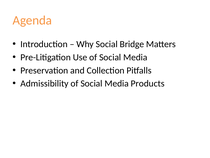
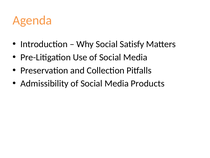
Bridge: Bridge -> Satisfy (132, 44)
